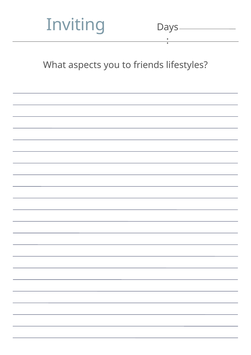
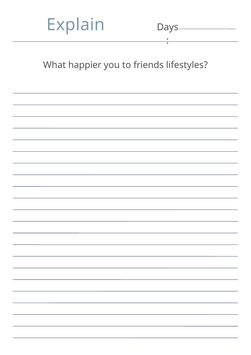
Inviting: Inviting -> Explain (76, 25)
aspects: aspects -> happier (85, 65)
